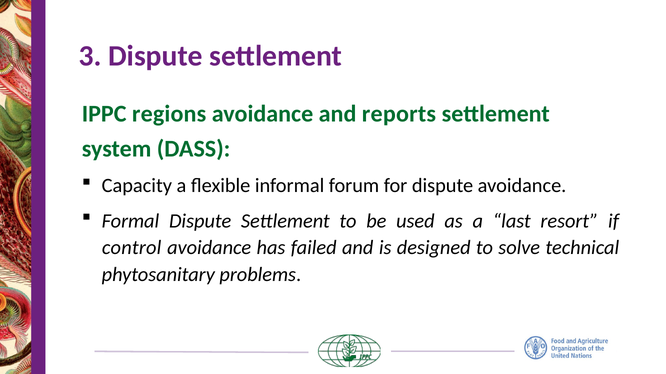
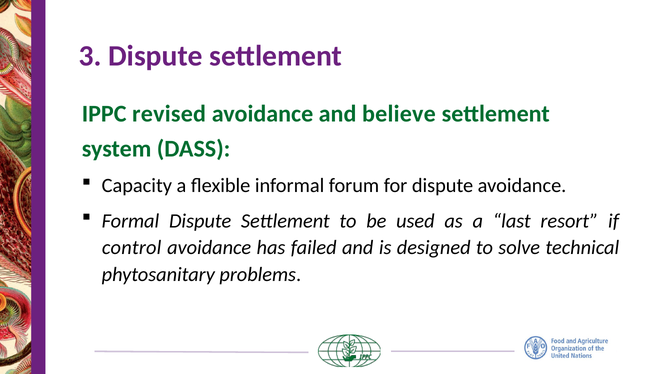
regions: regions -> revised (169, 114)
reports: reports -> believe (399, 114)
